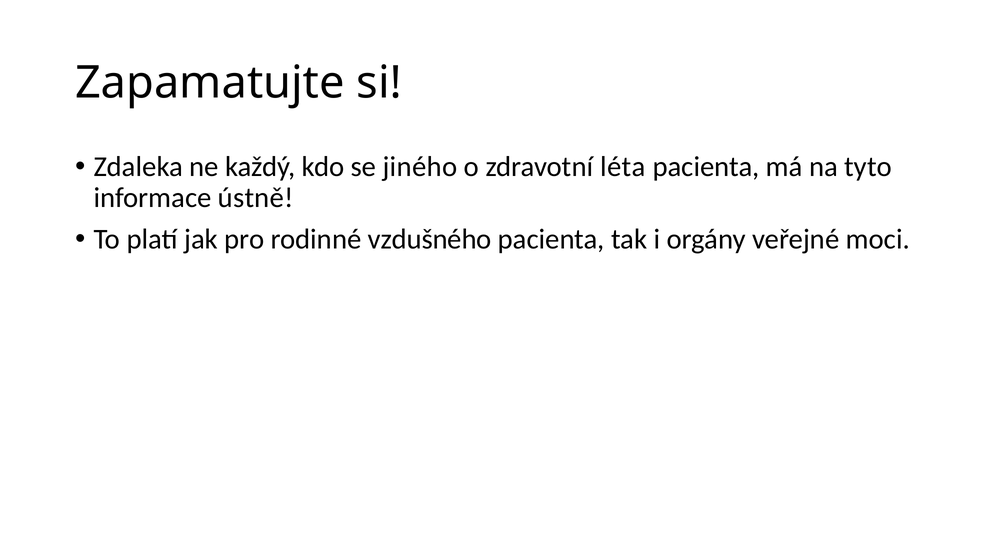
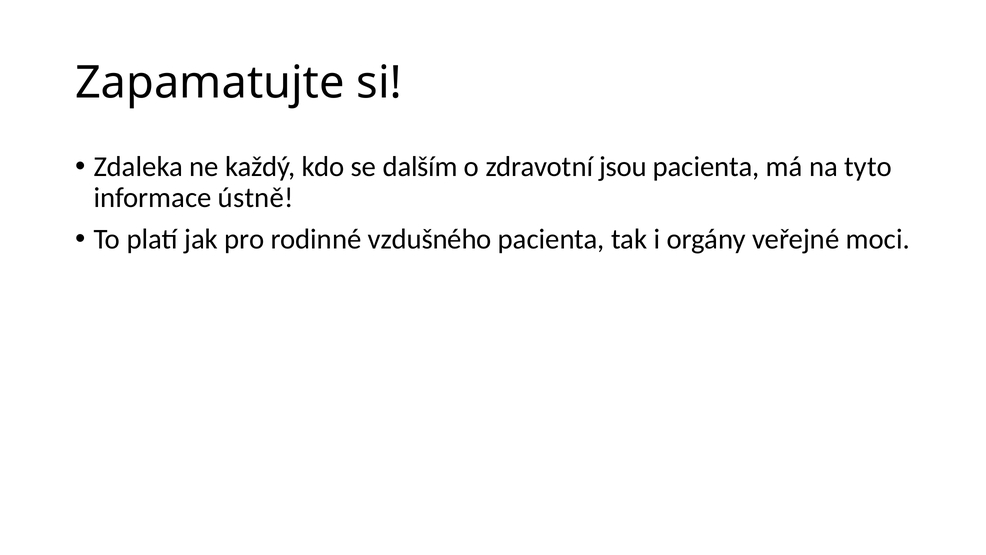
jiného: jiného -> dalším (420, 167)
léta: léta -> jsou (623, 167)
